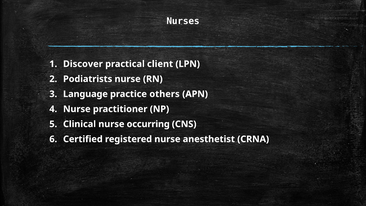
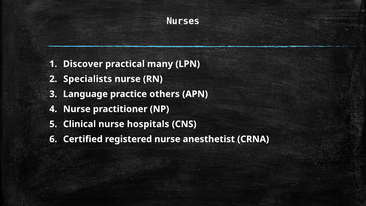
client: client -> many (160, 64)
Podiatrists: Podiatrists -> Specialists (88, 79)
occurring: occurring -> hospitals (148, 124)
